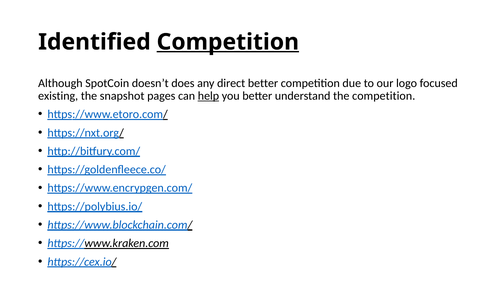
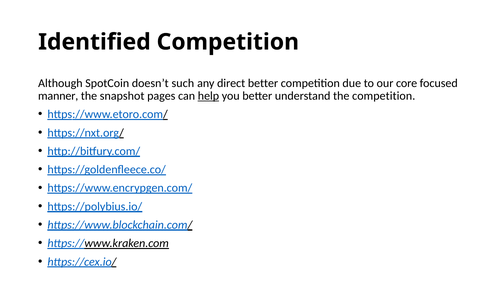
Competition underline: present -> none (228, 42)
does: does -> such (183, 83)
logo: logo -> core (407, 83)
existing: existing -> manner (58, 96)
